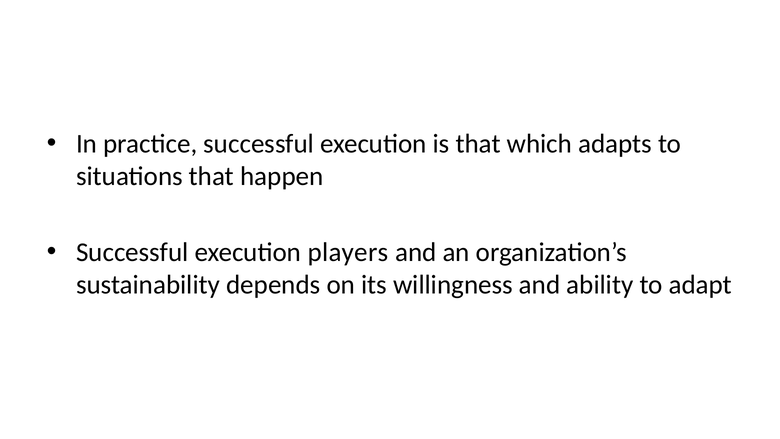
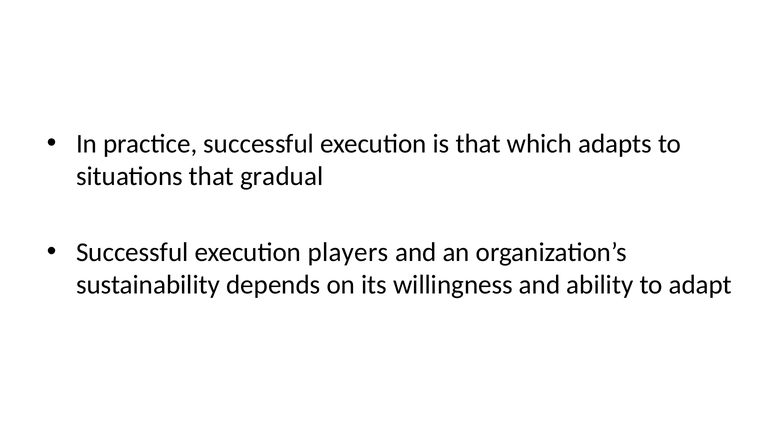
happen: happen -> gradual (282, 176)
